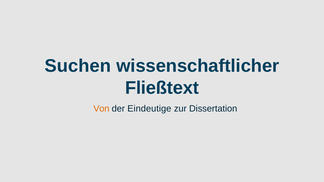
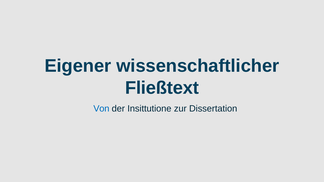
Suchen: Suchen -> Eigener (78, 66)
Von colour: orange -> blue (101, 109)
Eindeutige: Eindeutige -> Insittutione (149, 109)
